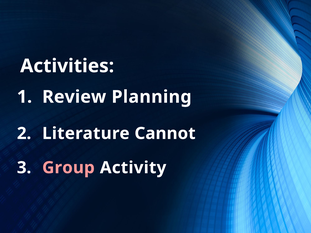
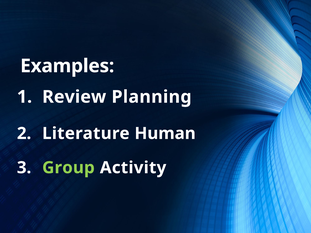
Activities: Activities -> Examples (67, 66)
Cannot: Cannot -> Human (165, 134)
Group colour: pink -> light green (68, 168)
